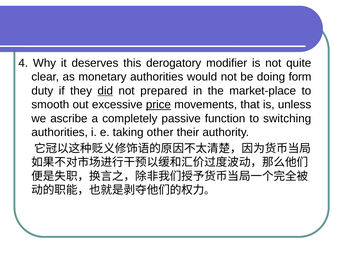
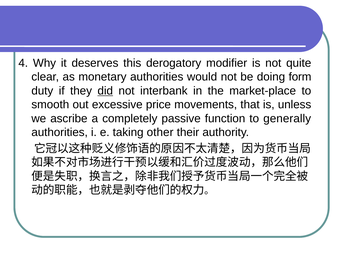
prepared: prepared -> interbank (164, 91)
price underline: present -> none (158, 104)
switching: switching -> generally (287, 118)
